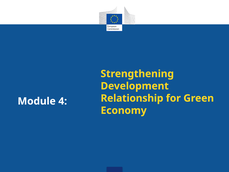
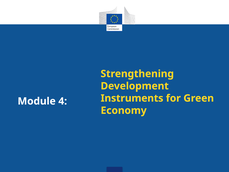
Relationship: Relationship -> Instruments (132, 98)
